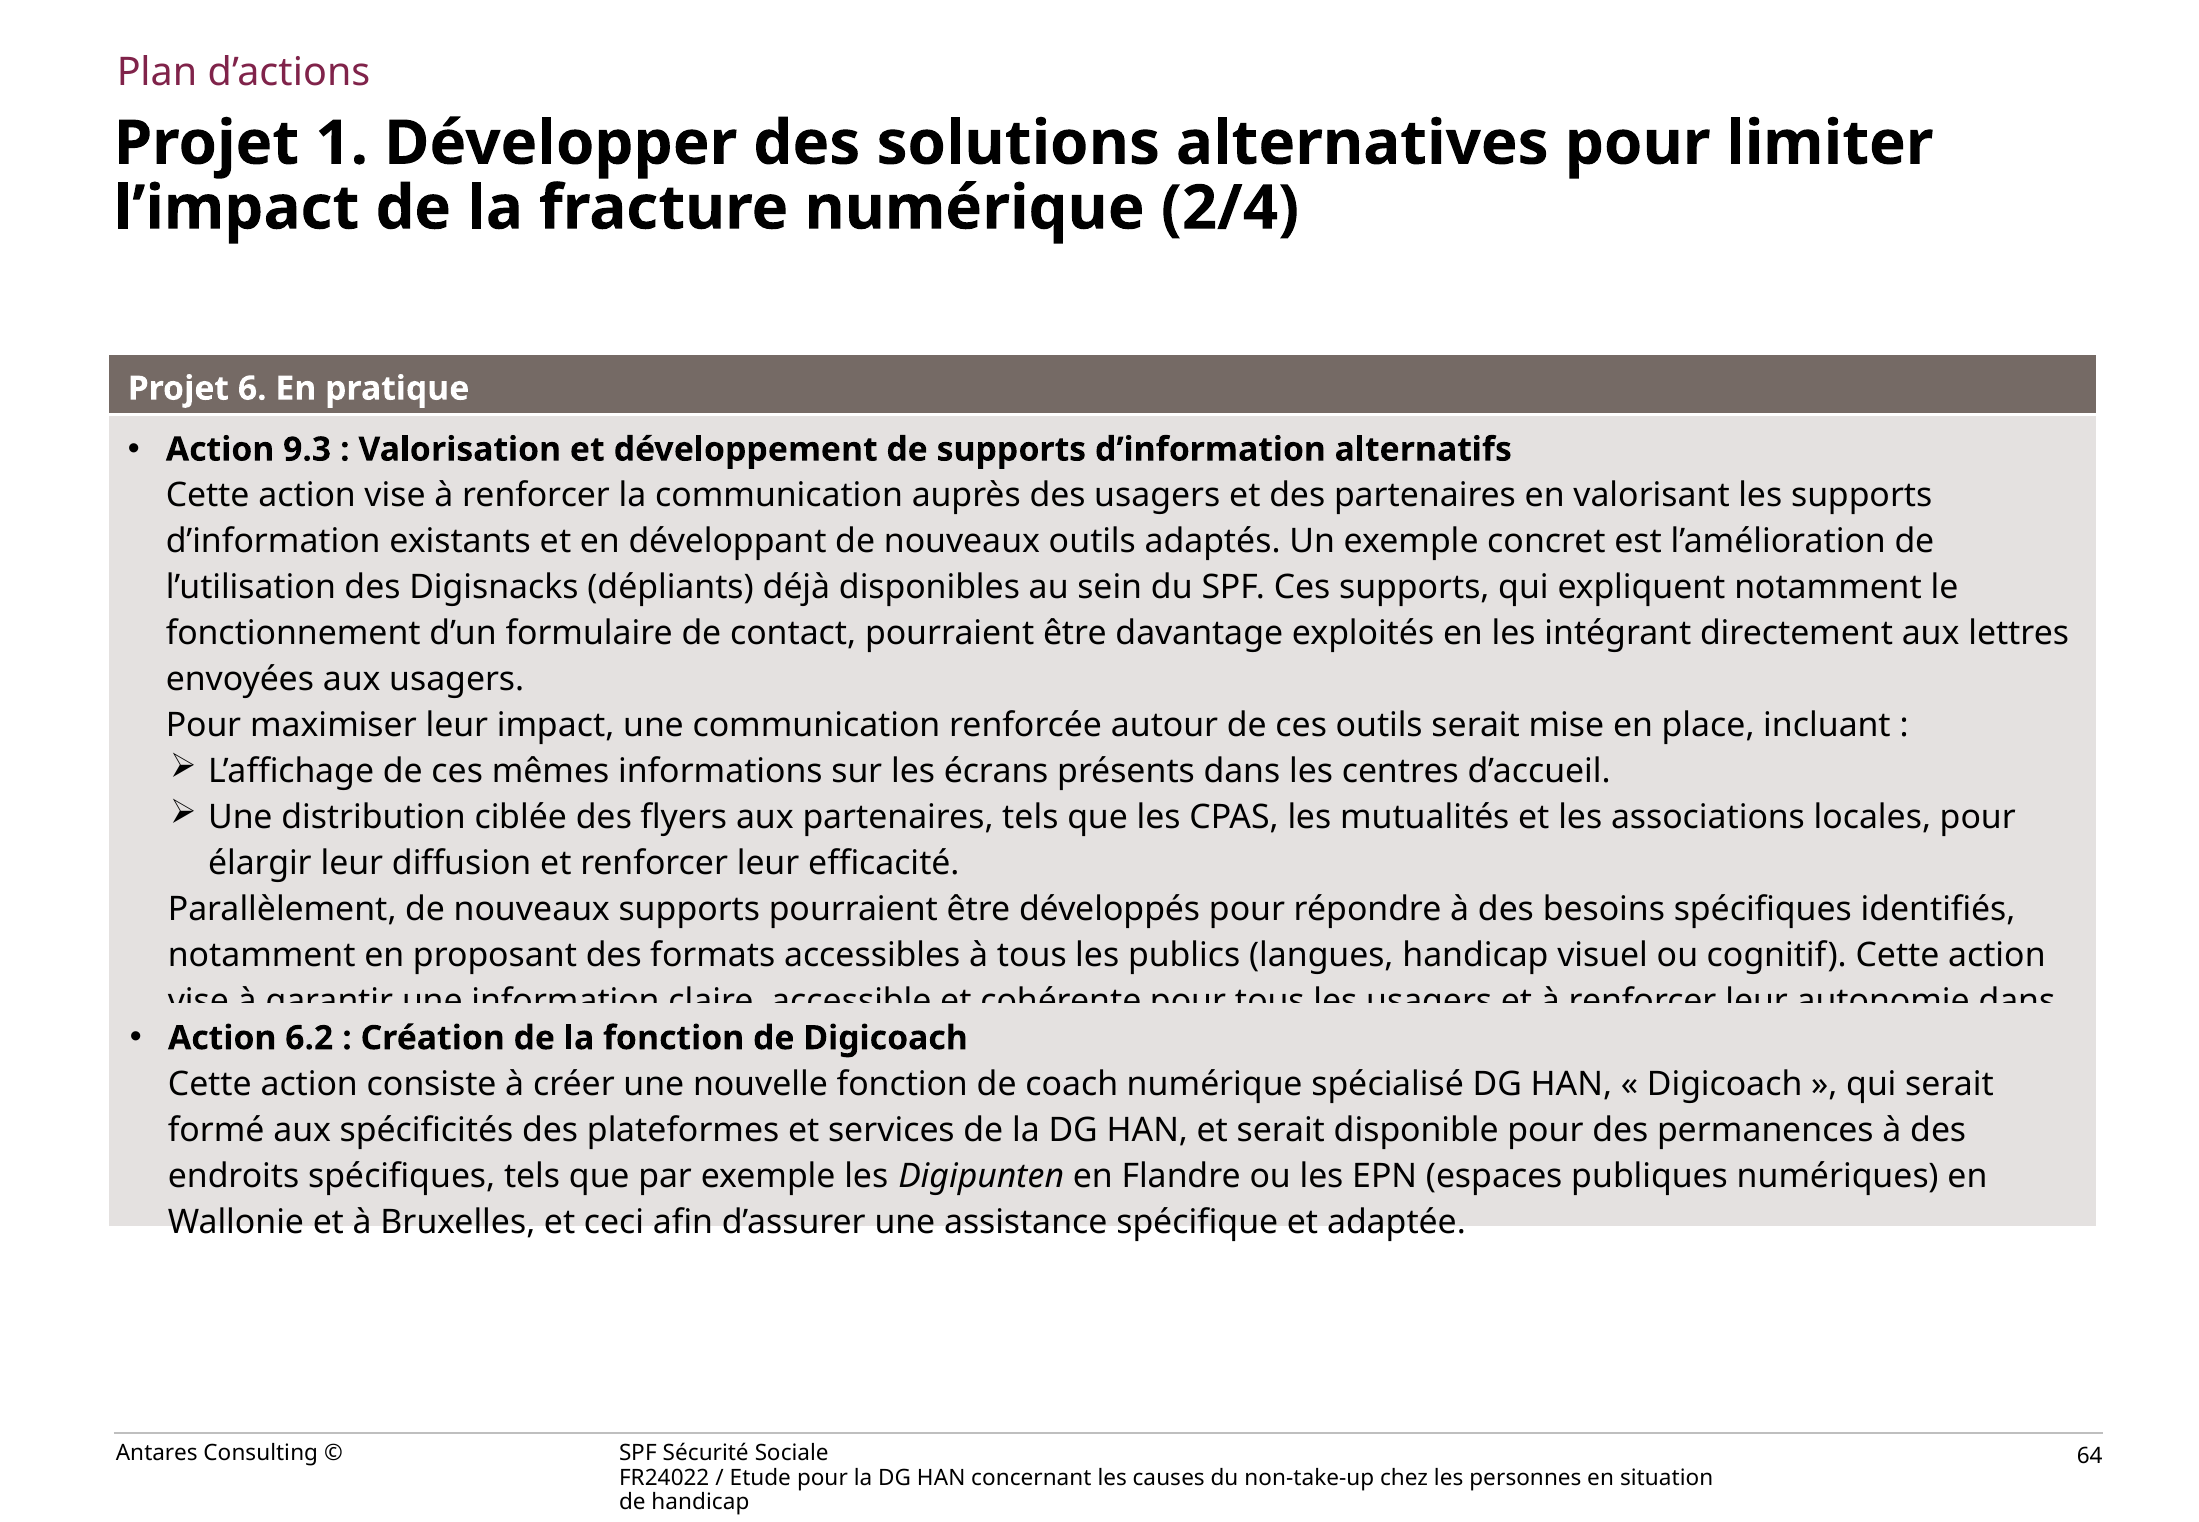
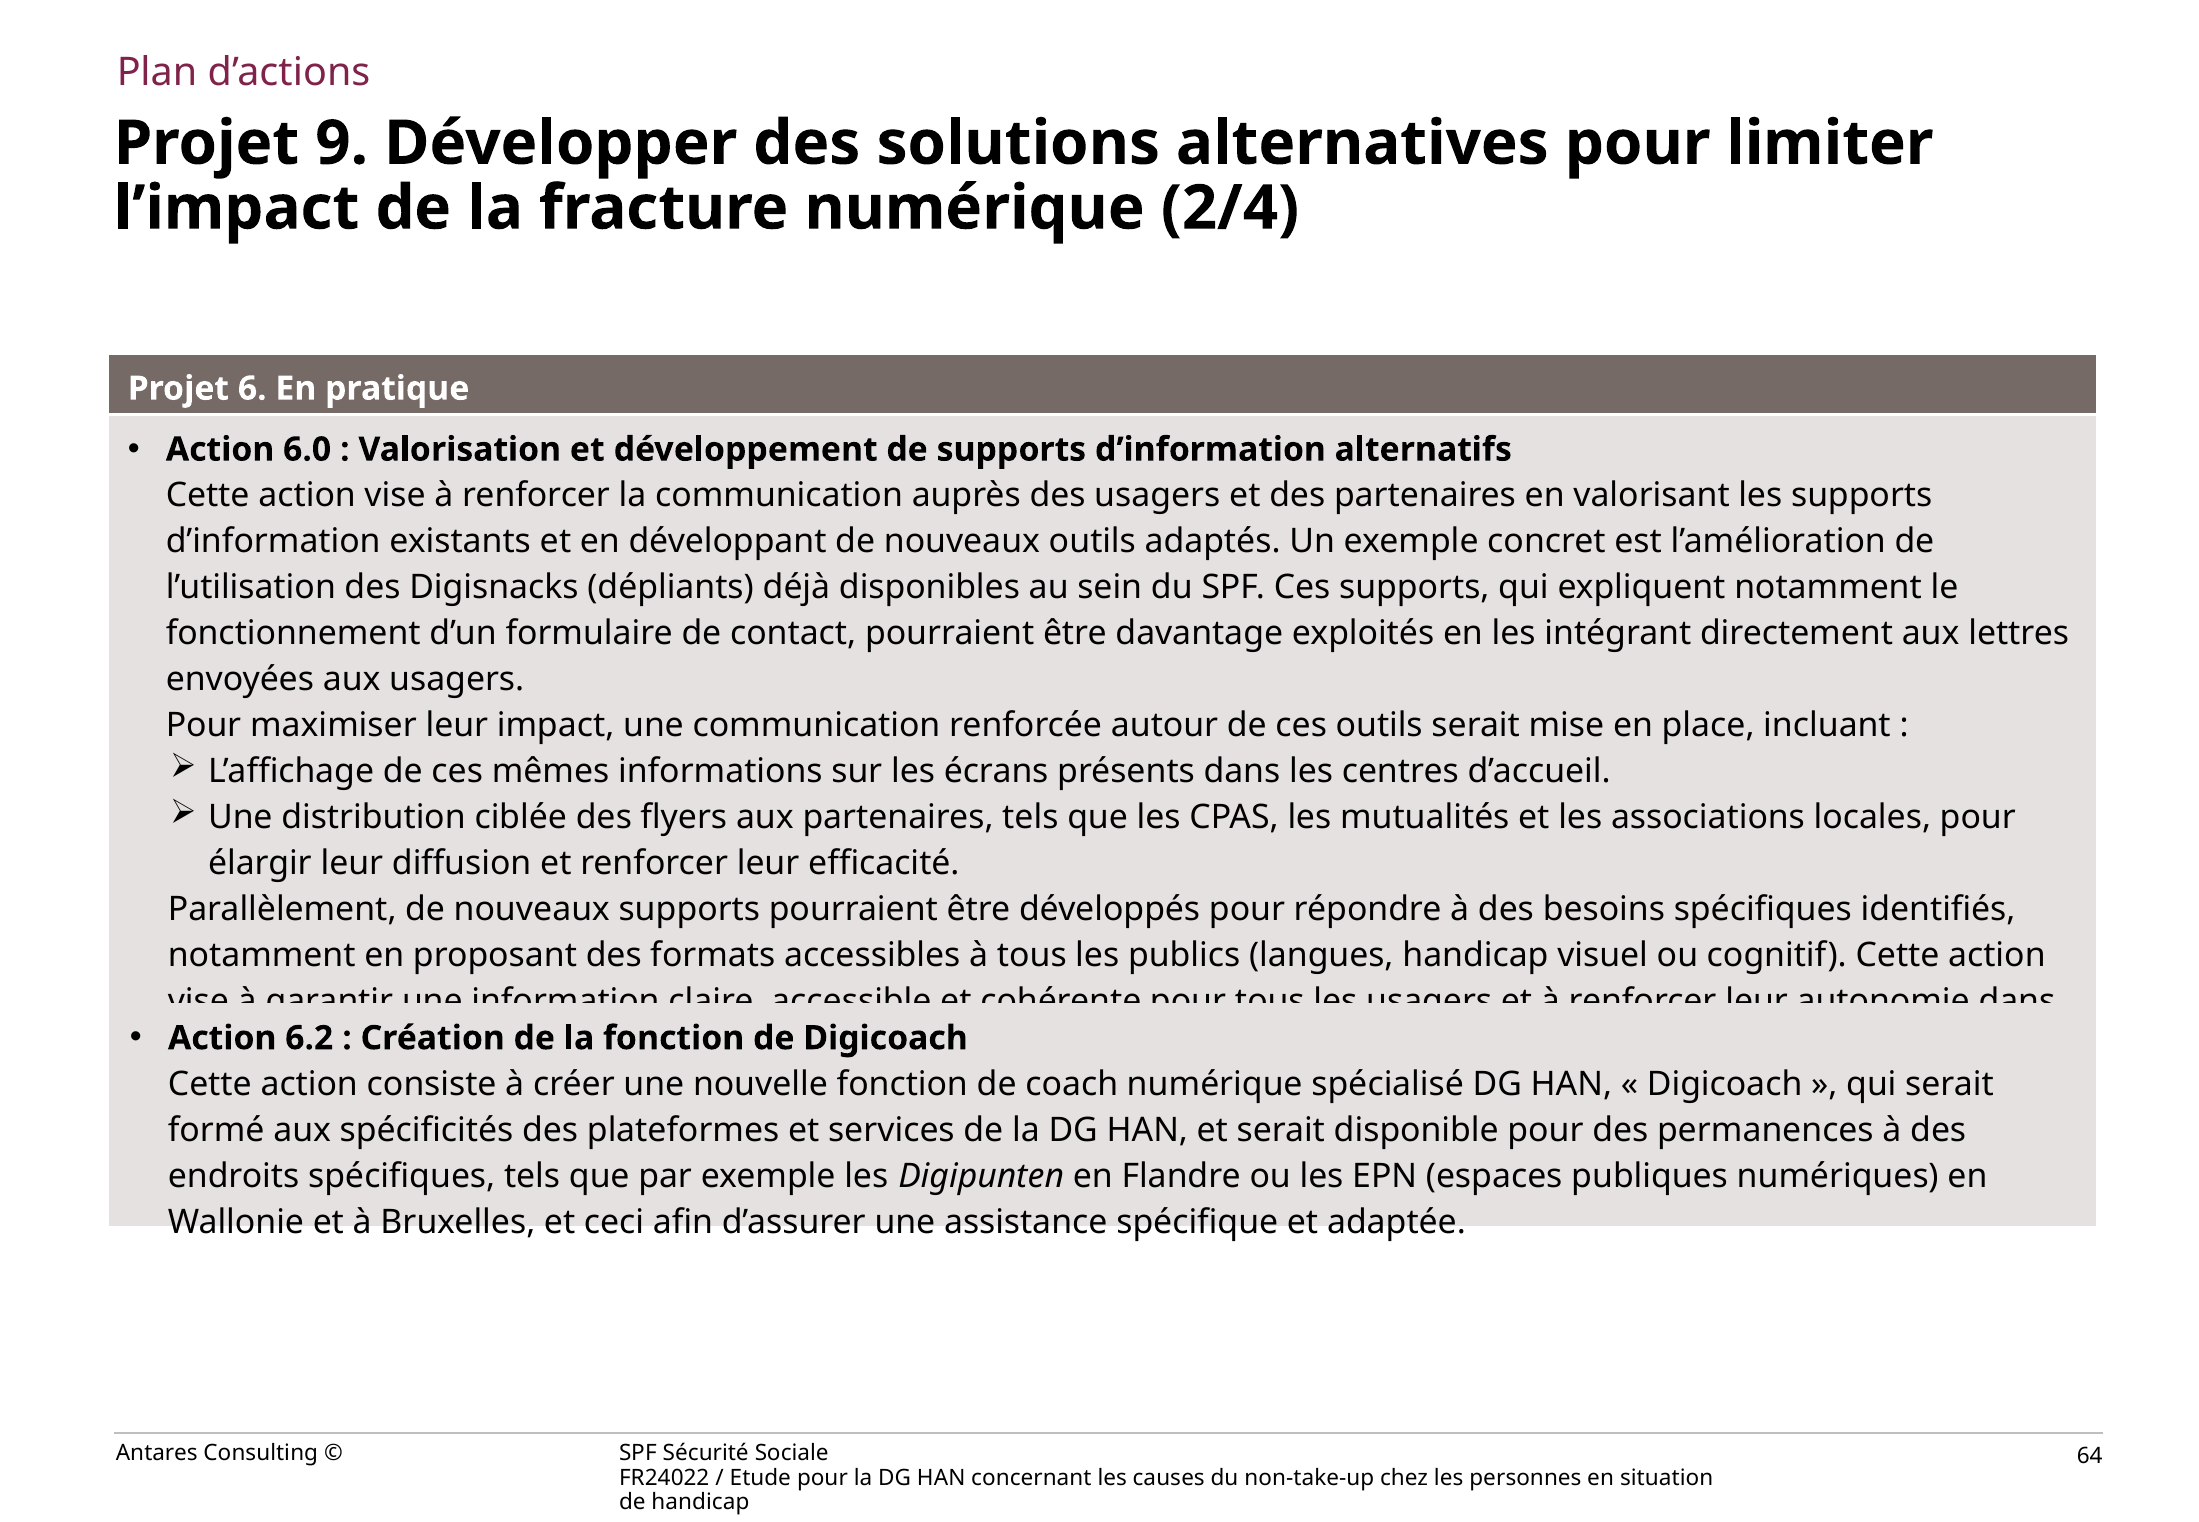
1: 1 -> 9 (342, 143)
9.3: 9.3 -> 6.0 (307, 450)
